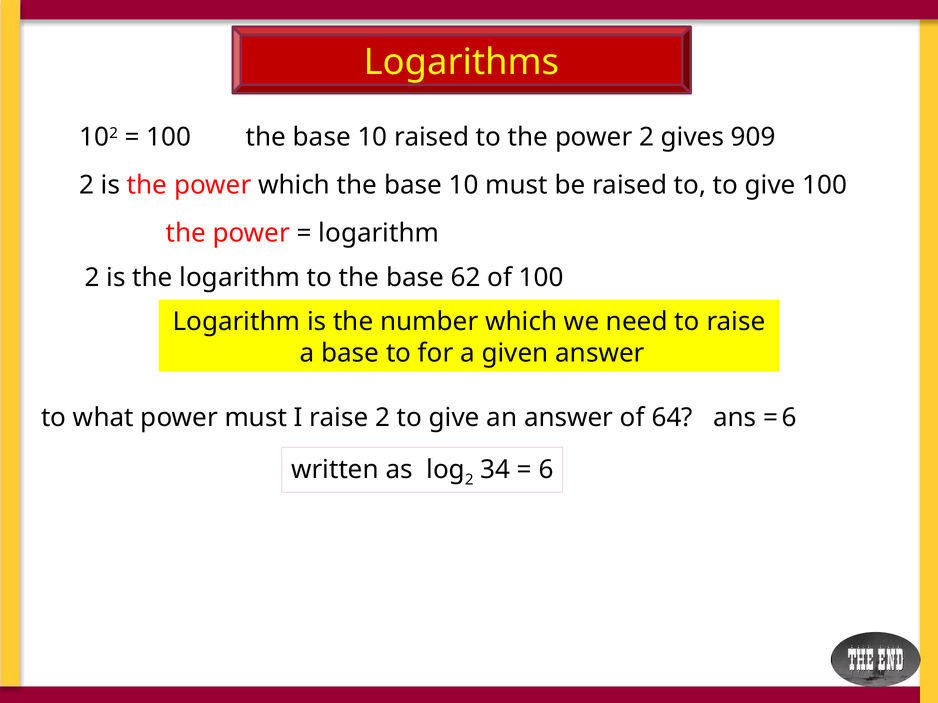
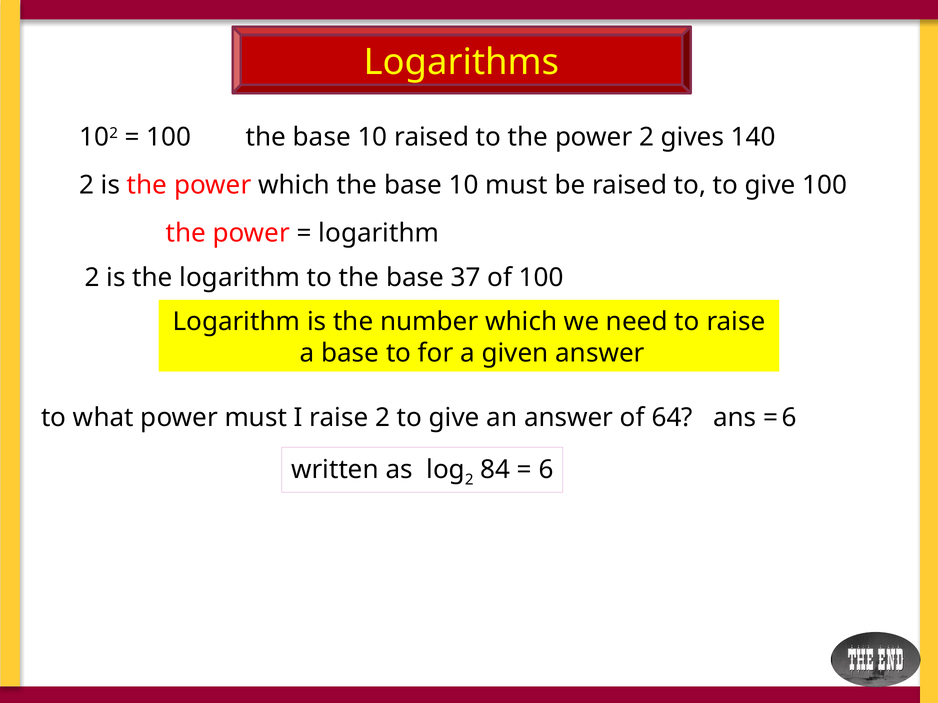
909: 909 -> 140 (753, 137)
62: 62 -> 37 (466, 278)
34: 34 -> 84 (495, 470)
